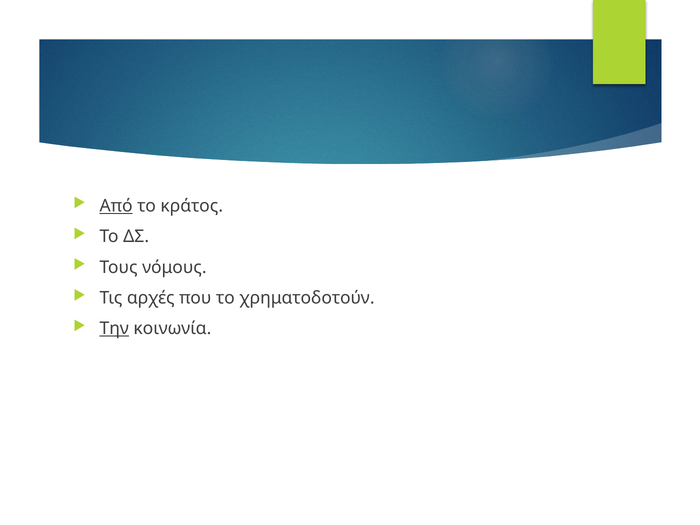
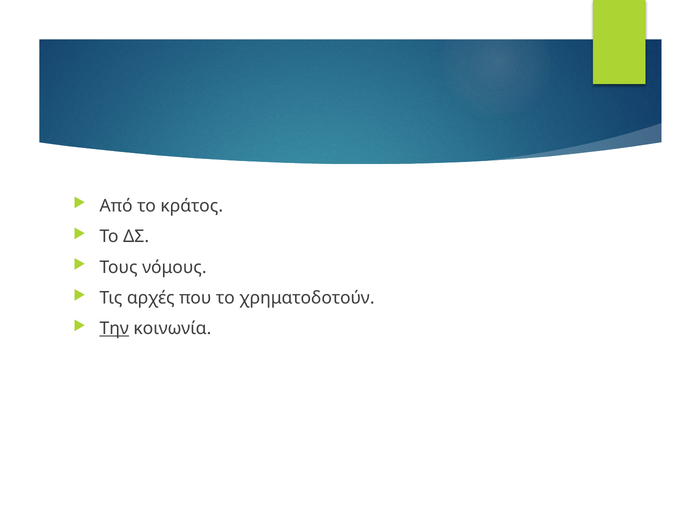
Από underline: present -> none (116, 206)
